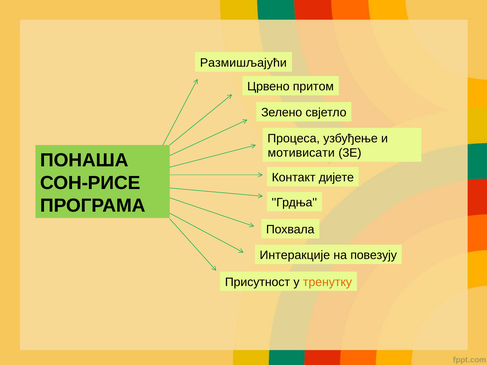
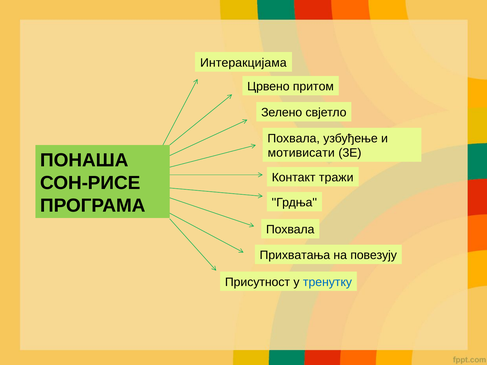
Размишљајући: Размишљајући -> Интеракцијама (243, 63)
Процеса: Процеса -> Похвала (294, 138)
дијете: дијете -> тражи (336, 178)
Интеракције: Интеракције -> Прихватања (295, 255)
тренутку colour: orange -> blue (327, 282)
